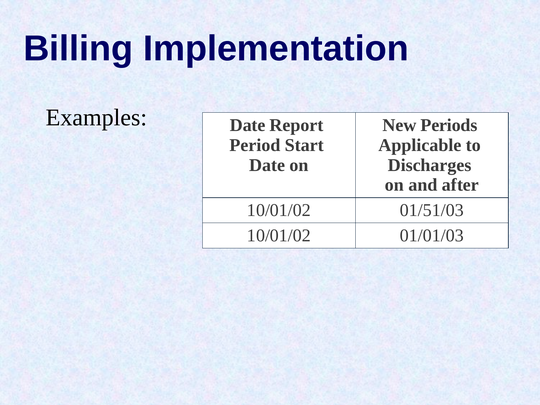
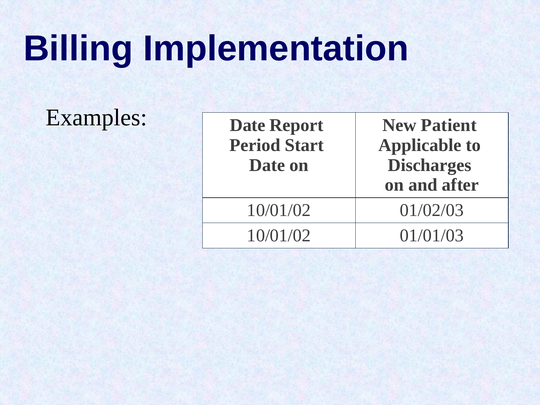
Periods: Periods -> Patient (449, 125)
01/51/03: 01/51/03 -> 01/02/03 (432, 210)
